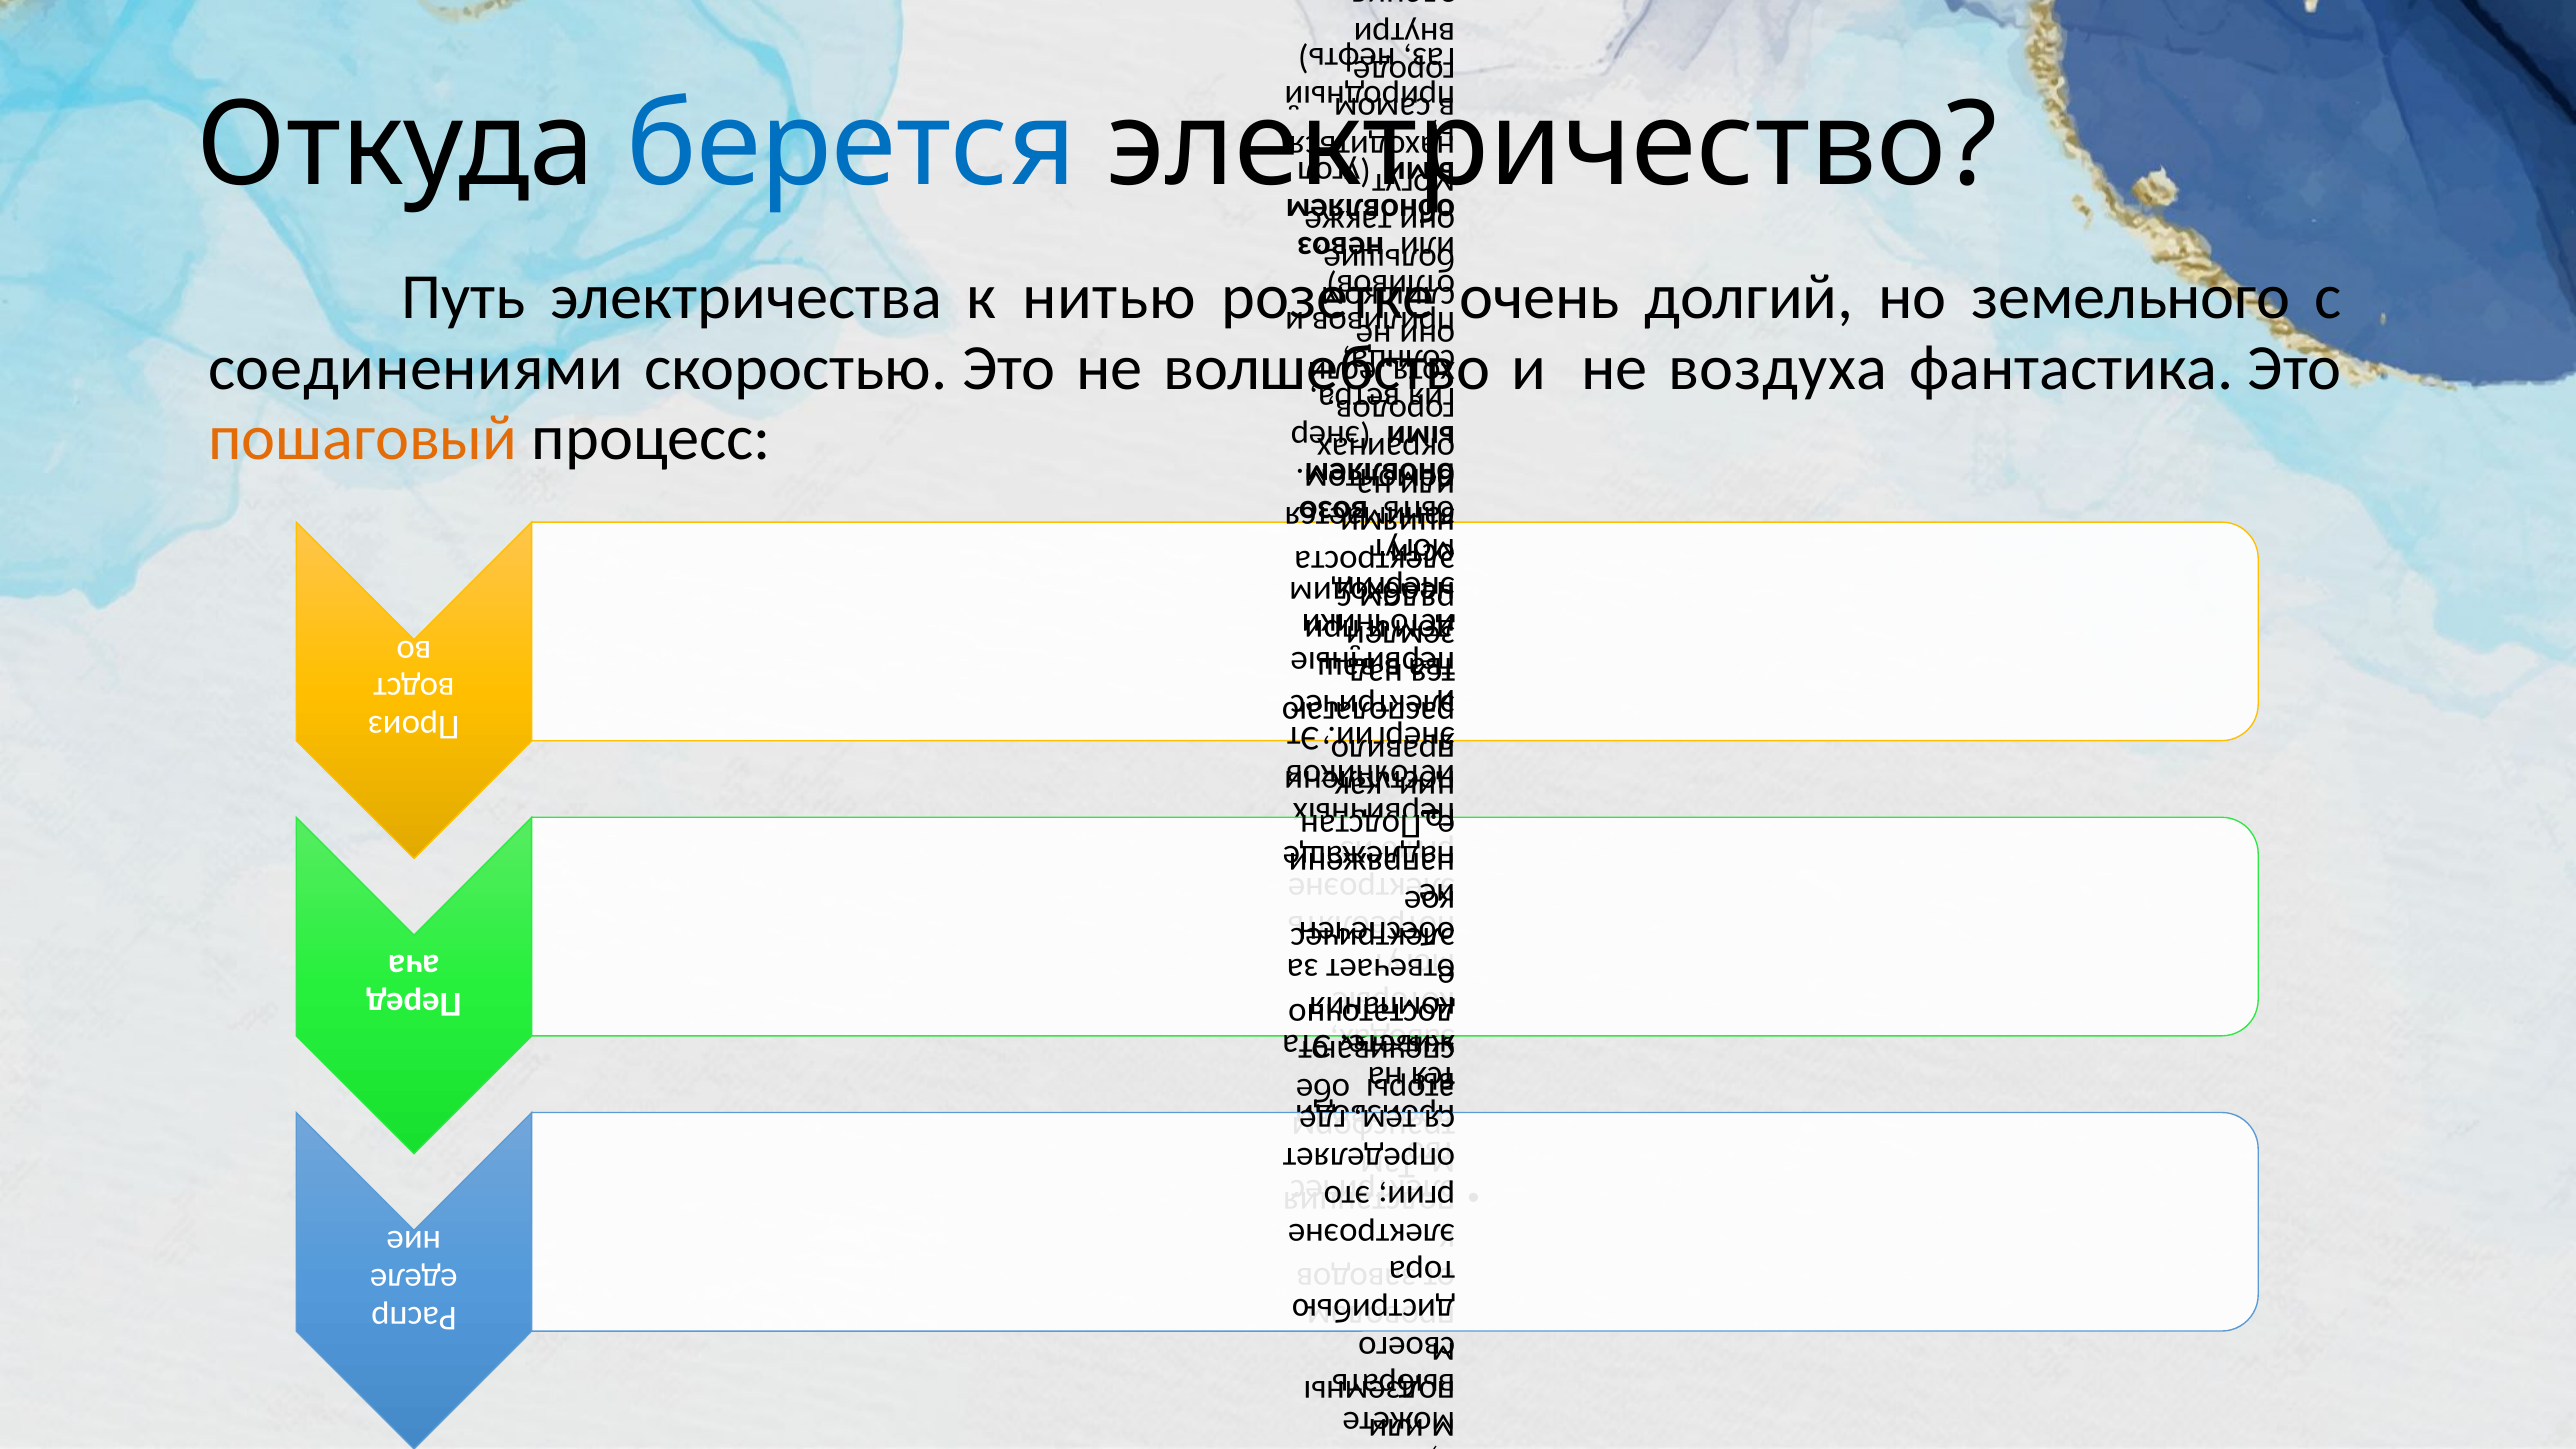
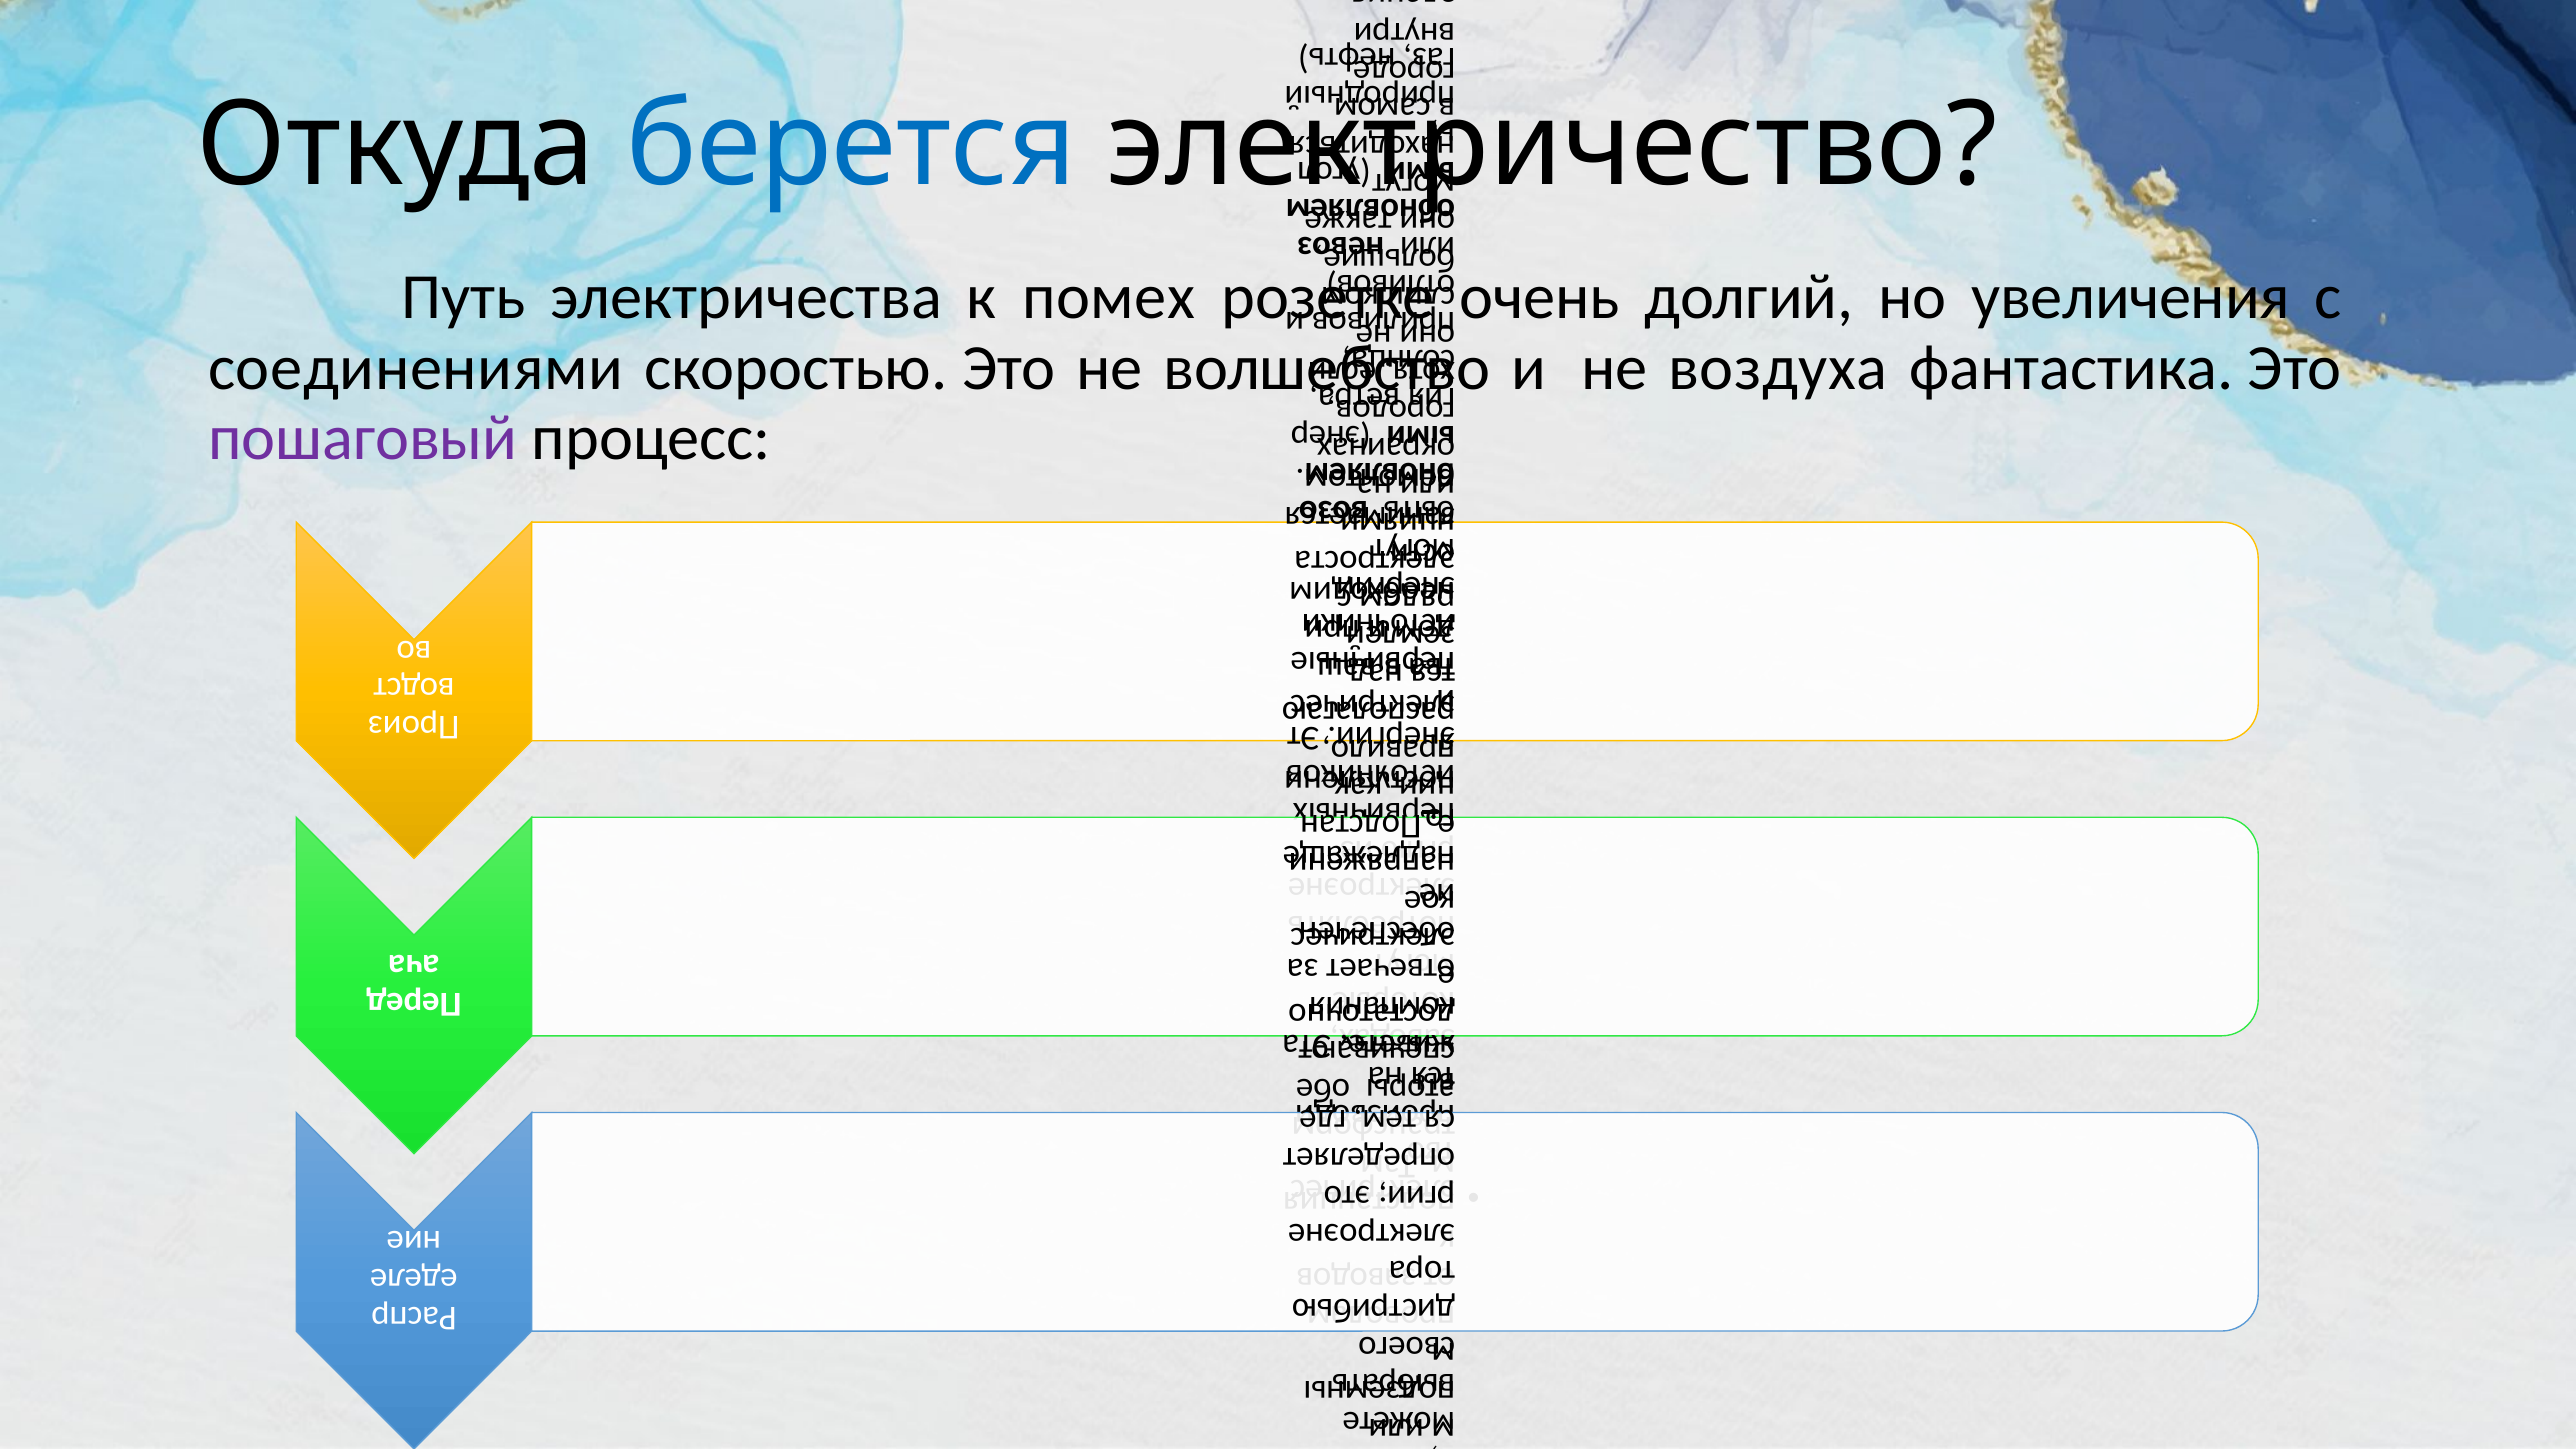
нитью: нитью -> помех (1109, 297)
земельного: земельного -> увеличения (2131, 297)
пошаговый colour: orange -> purple (363, 438)
